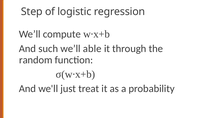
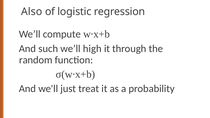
Step: Step -> Also (32, 12)
able: able -> high (92, 49)
